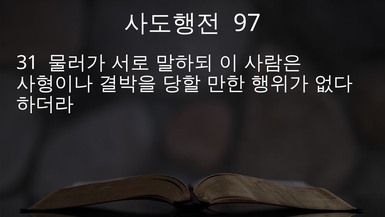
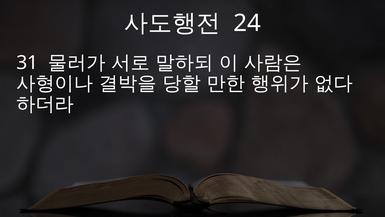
97: 97 -> 24 (247, 23)
